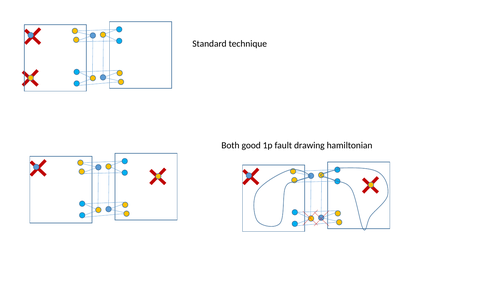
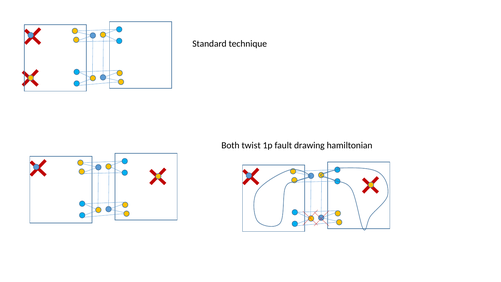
good: good -> twist (251, 145)
